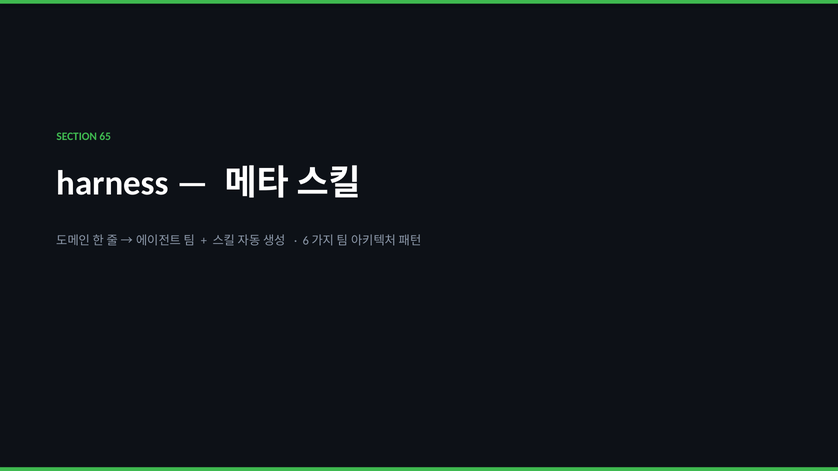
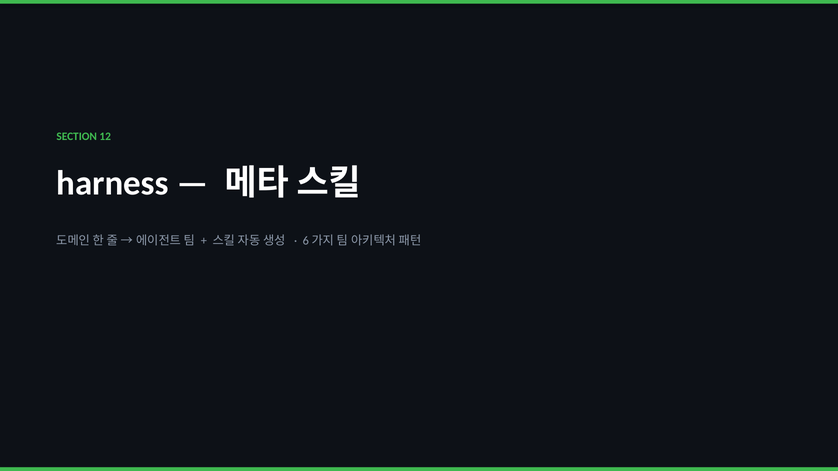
65: 65 -> 12 (105, 136)
